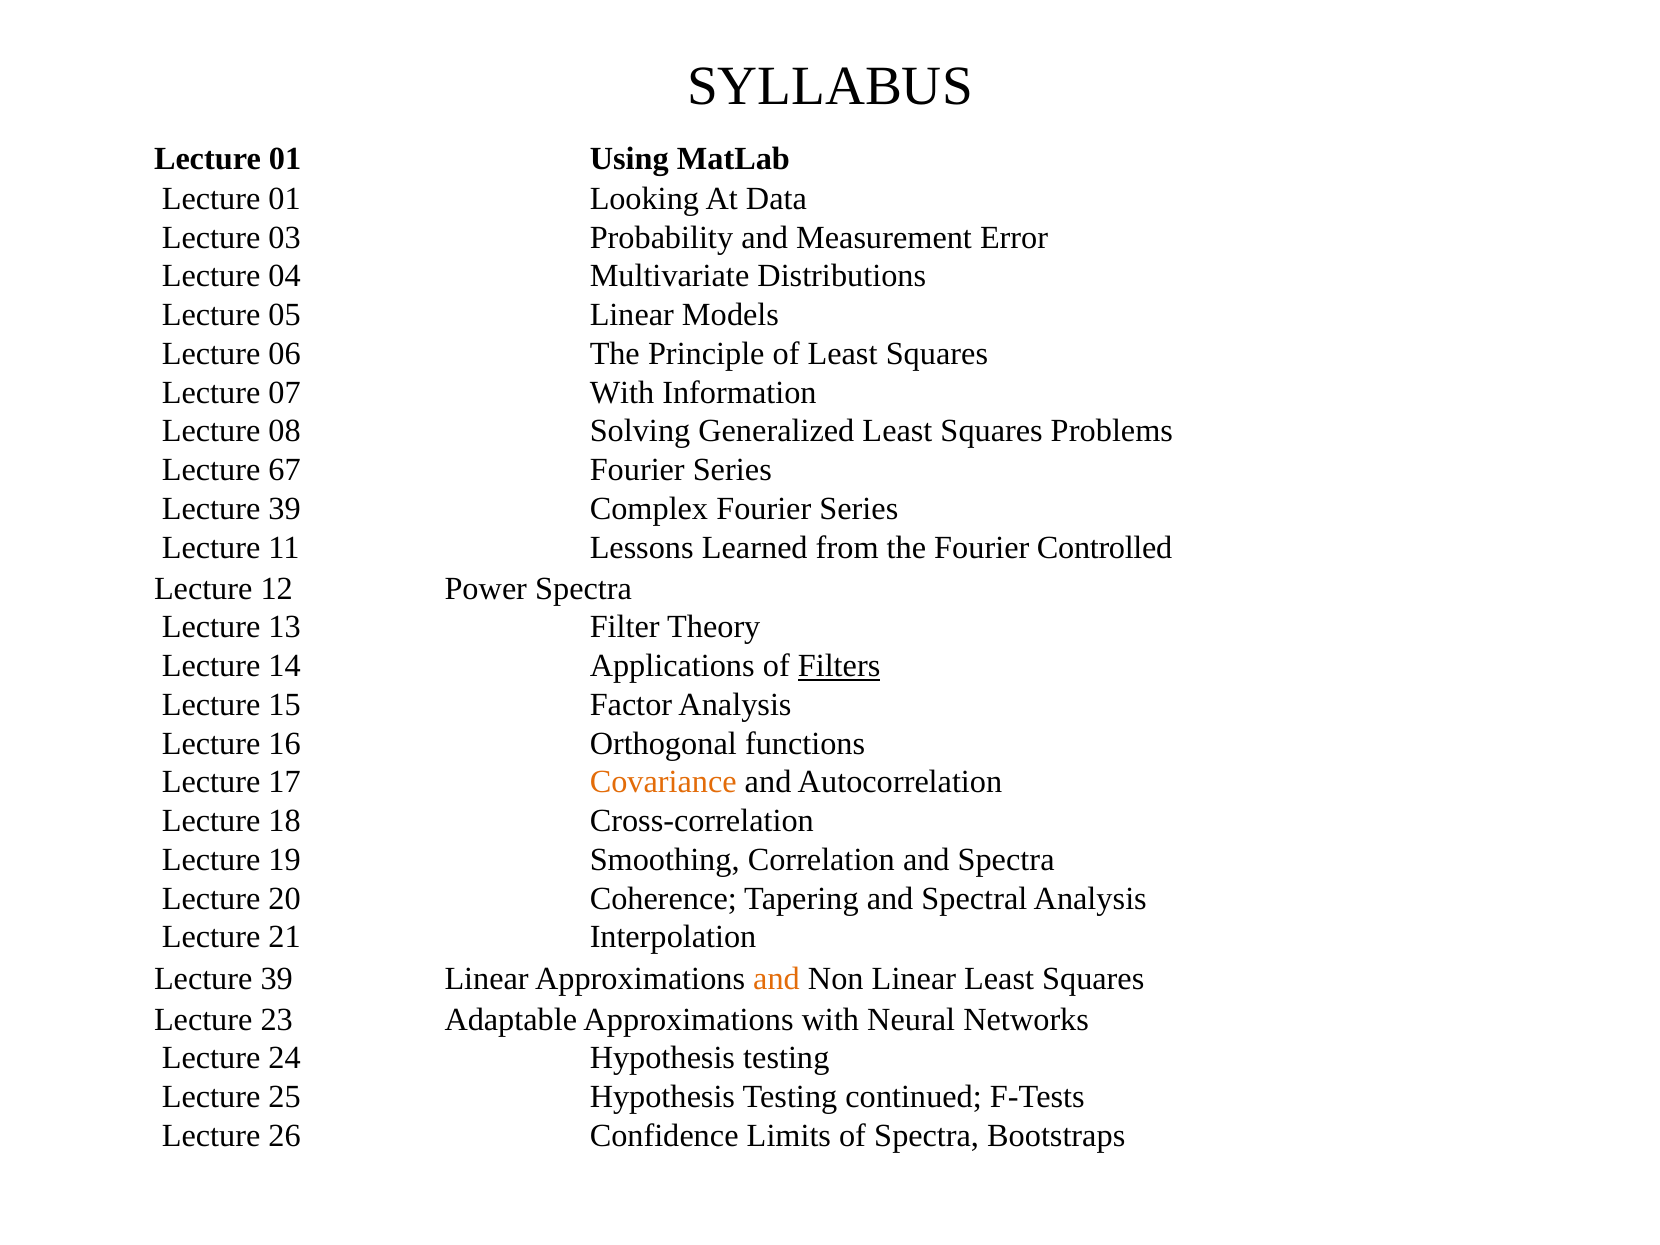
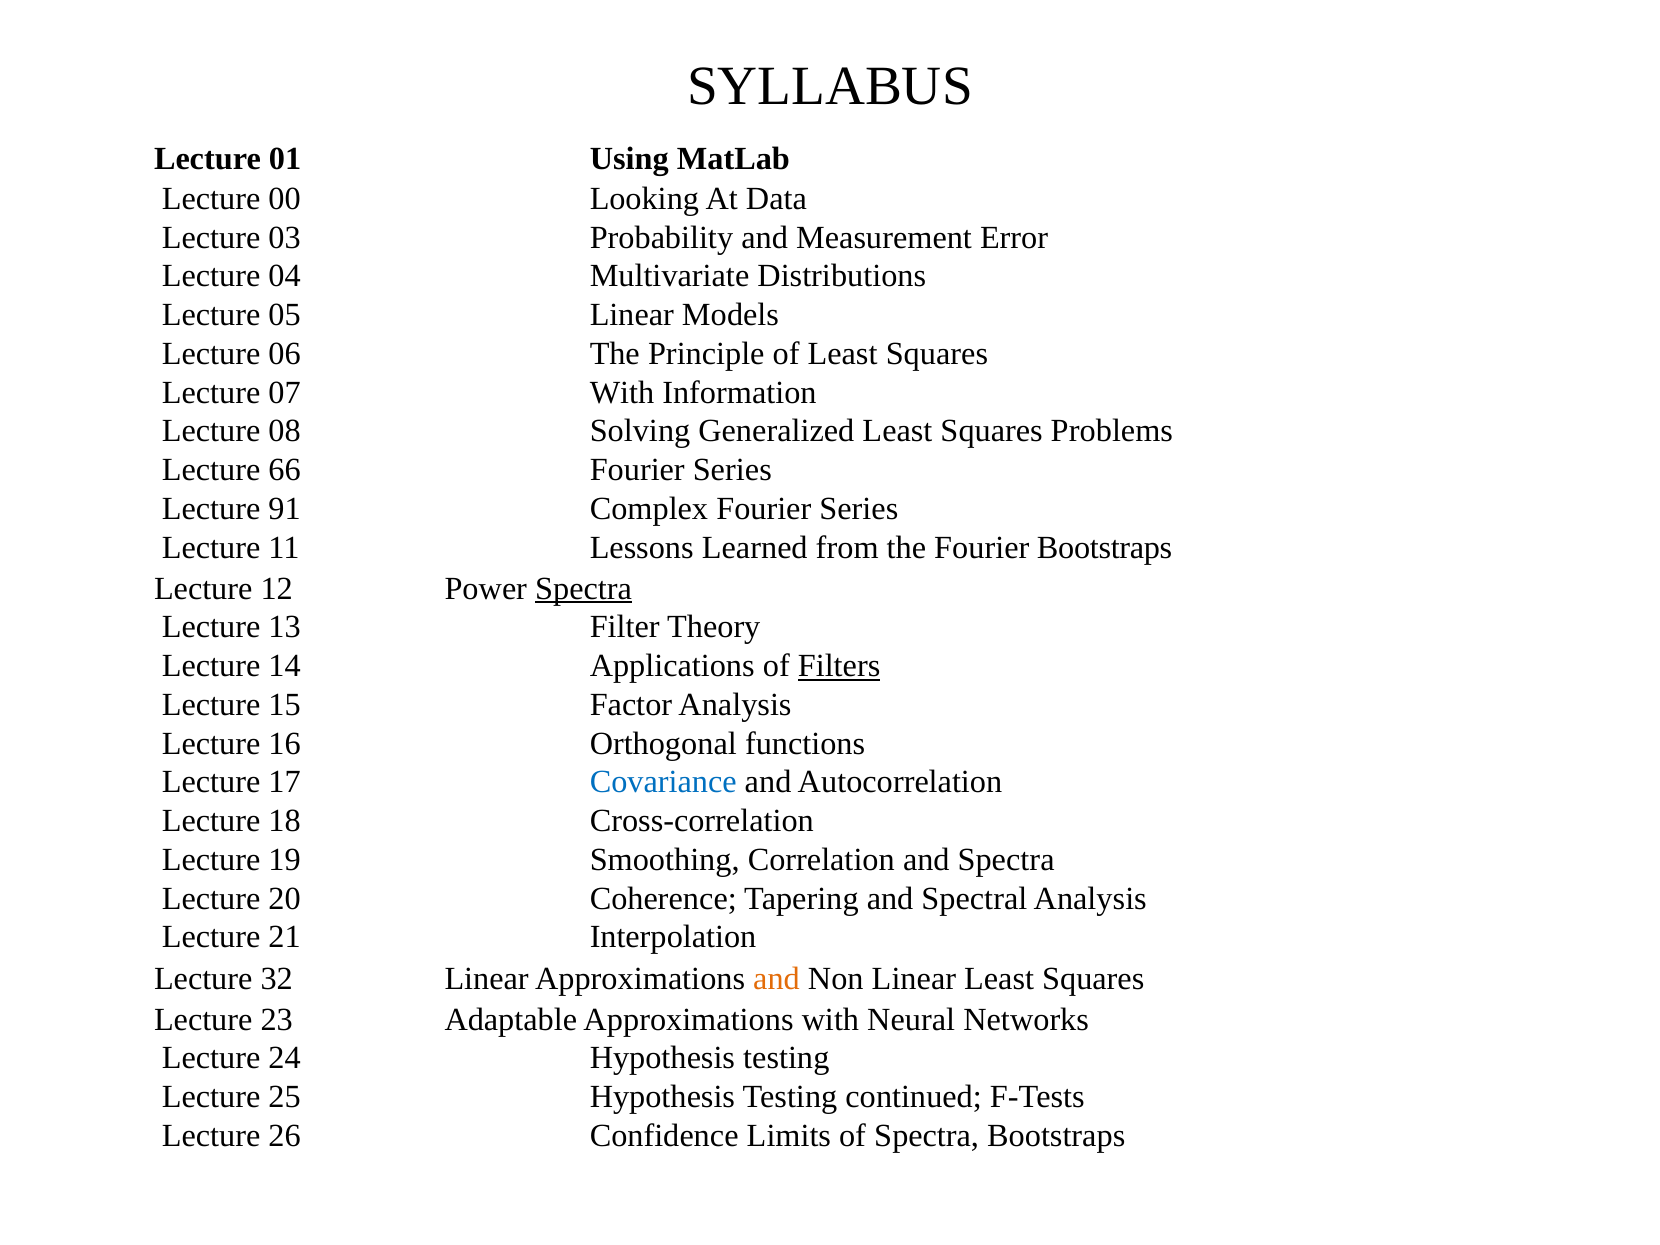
01: 01 -> 00 (285, 199)
67: 67 -> 66 (285, 470)
39: 39 -> 91 (285, 509)
Fourier Controlled: Controlled -> Bootstraps (1105, 547)
Spectra underline: none -> present (584, 589)
Covariance colour: orange -> blue (663, 782)
39: 39 -> 32 (277, 978)
